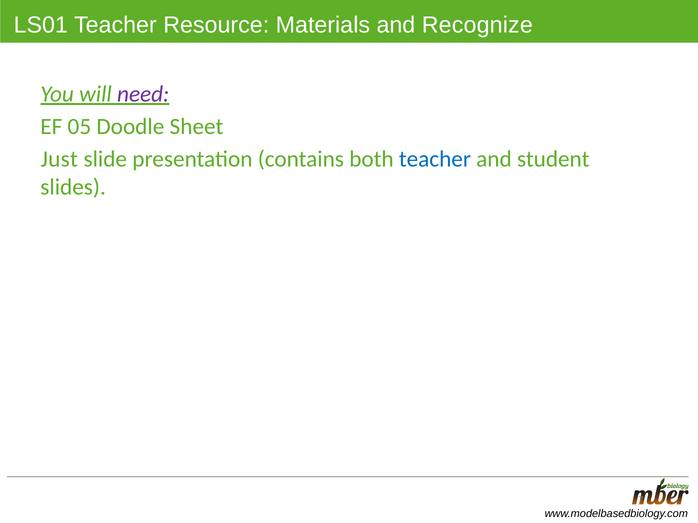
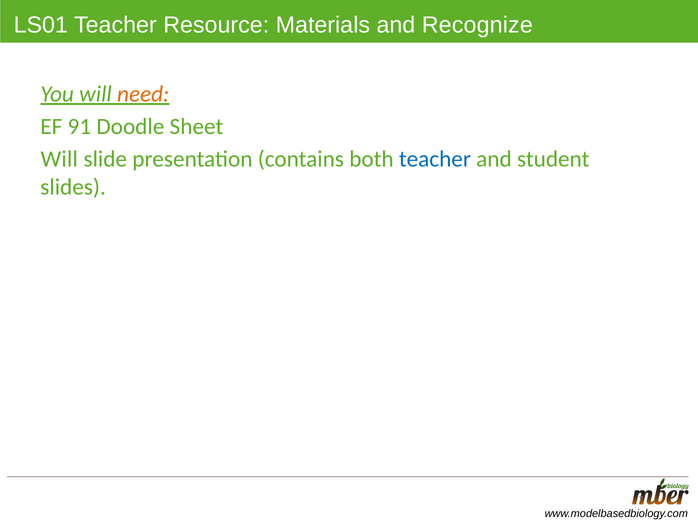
need colour: purple -> orange (143, 94)
05: 05 -> 91 (79, 127)
Just: Just -> Will (59, 159)
